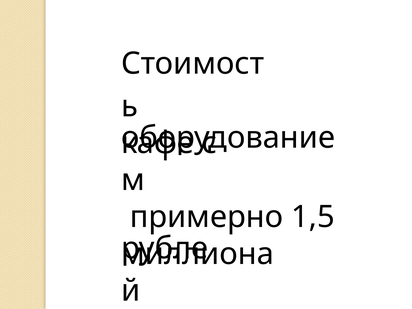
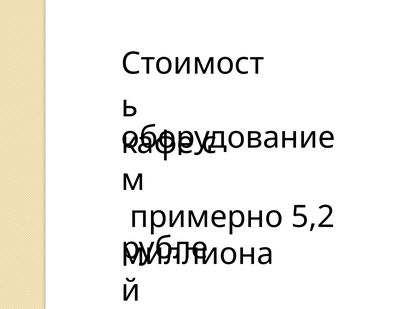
1,5: 1,5 -> 5,2 (313, 217)
